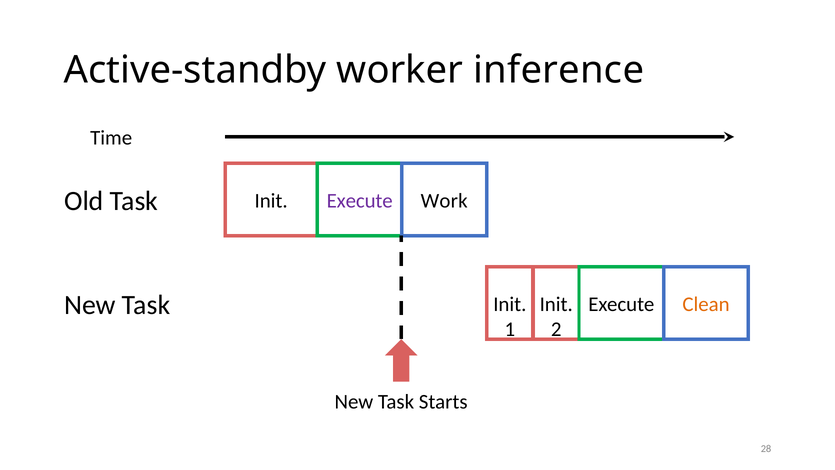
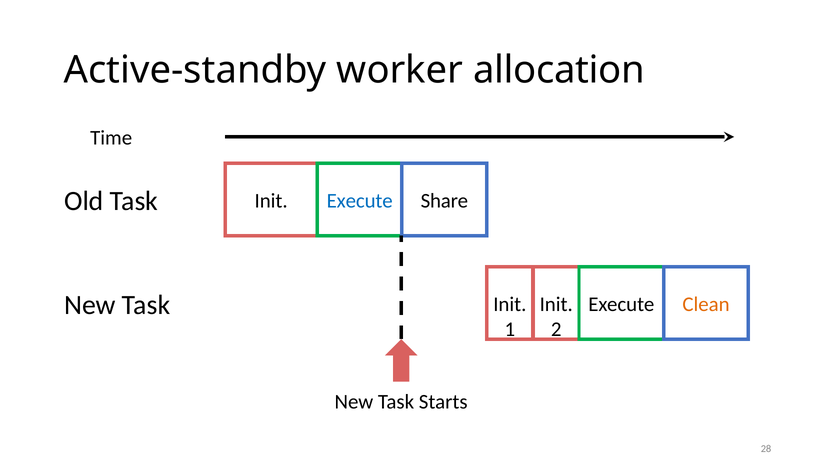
inference: inference -> allocation (559, 70)
Execute colour: purple -> blue (360, 201)
Work: Work -> Share (444, 201)
